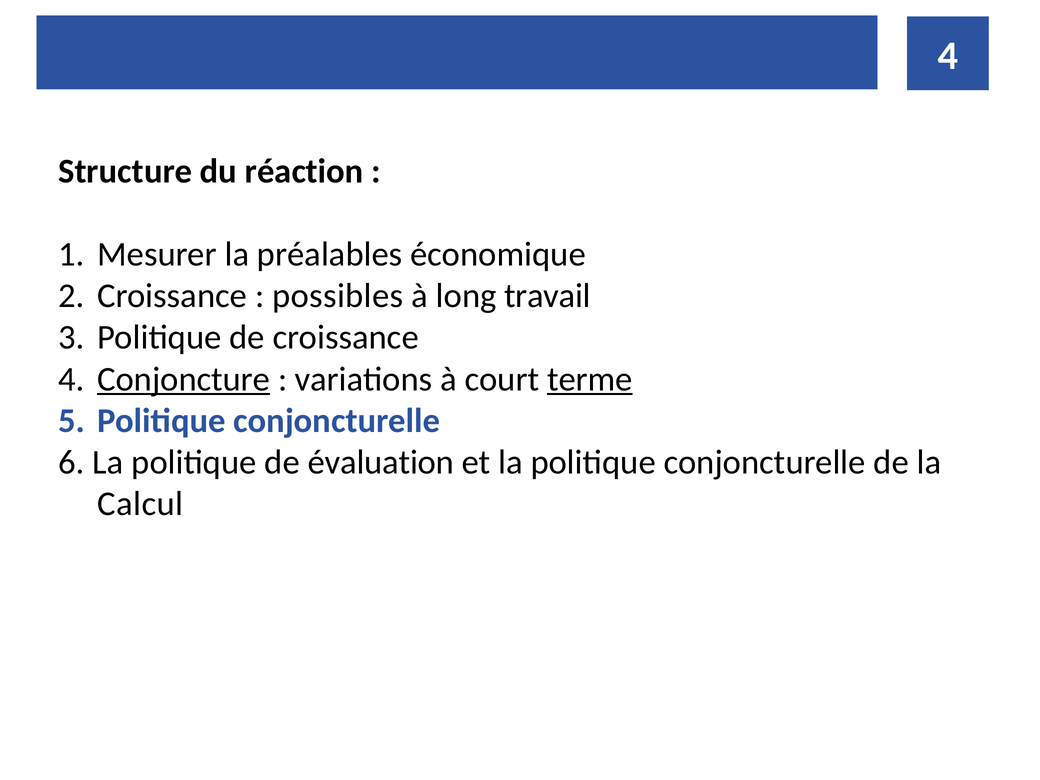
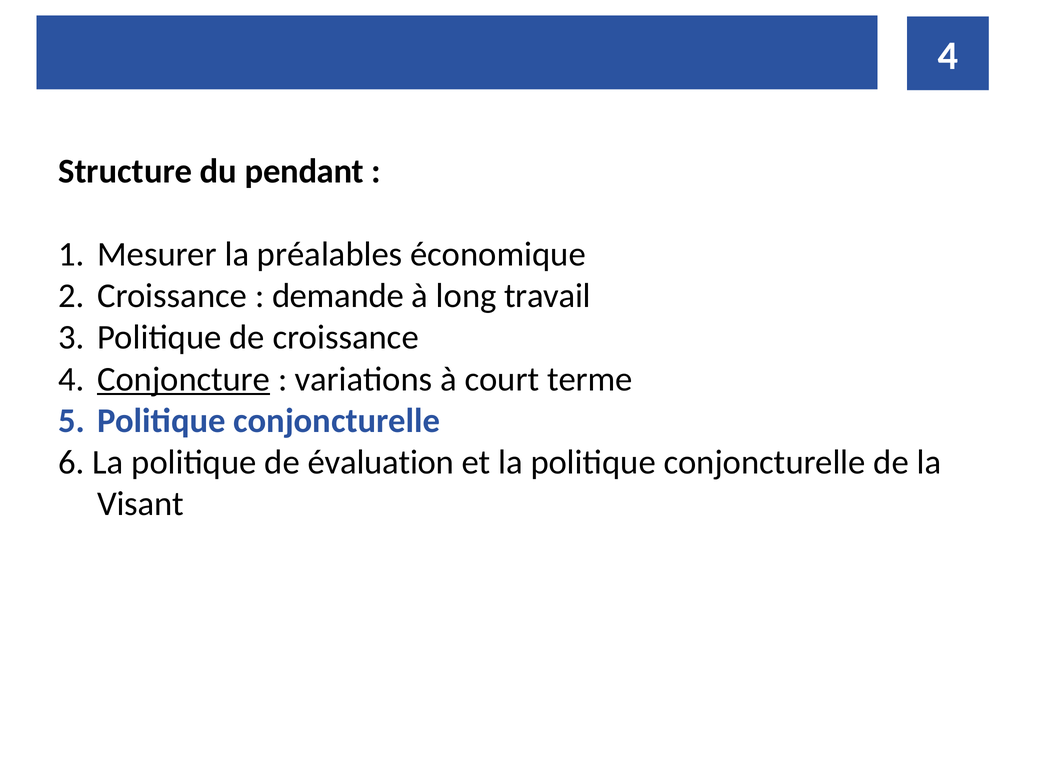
réaction: réaction -> pendant (304, 171)
possibles: possibles -> demande (338, 296)
terme underline: present -> none (590, 379)
Calcul: Calcul -> Visant (141, 504)
